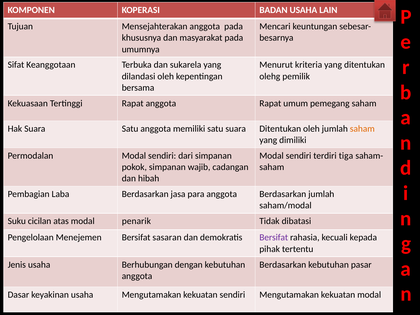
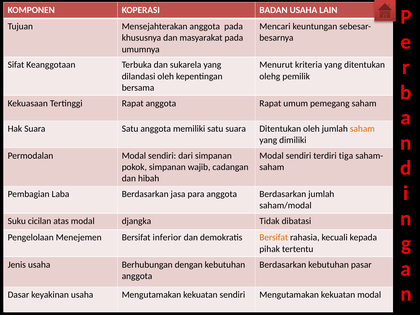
penarik: penarik -> djangka (136, 221)
sasaran: sasaran -> inferior (167, 238)
Bersifat colour: purple -> orange (274, 238)
